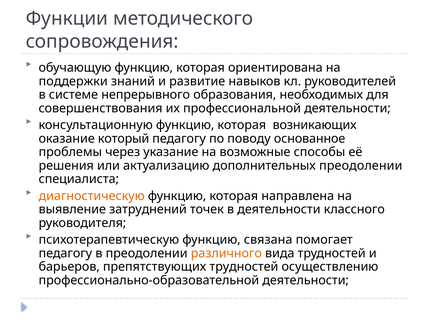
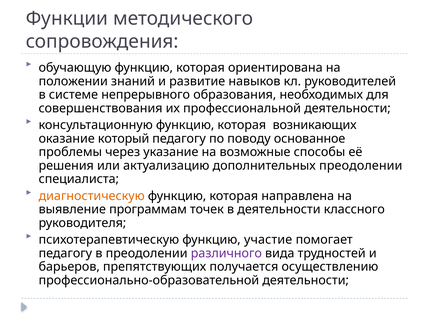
поддержки: поддержки -> положении (73, 81)
затруднений: затруднений -> программам (148, 209)
связана: связана -> участие (268, 240)
различного colour: orange -> purple (226, 253)
препятствующих трудностей: трудностей -> получается (244, 267)
